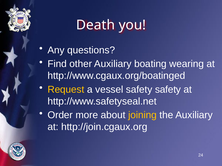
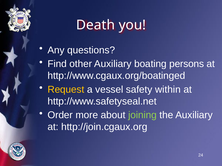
wearing: wearing -> persons (187, 64)
safety safety: safety -> within (168, 90)
joining colour: yellow -> light green (142, 115)
